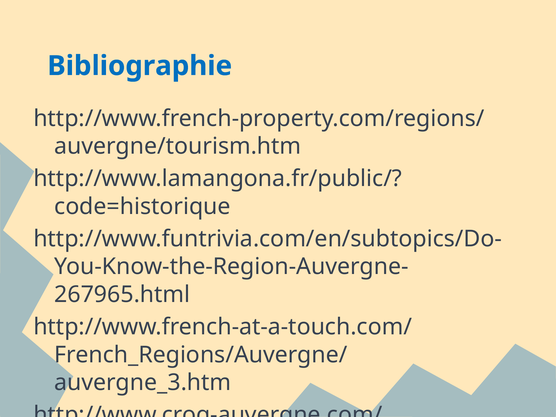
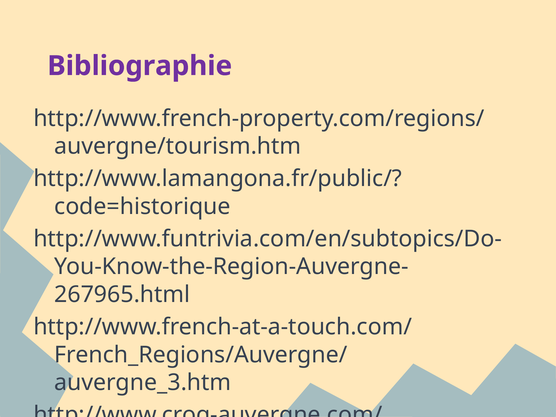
Bibliographie colour: blue -> purple (140, 66)
